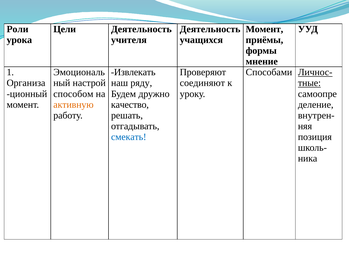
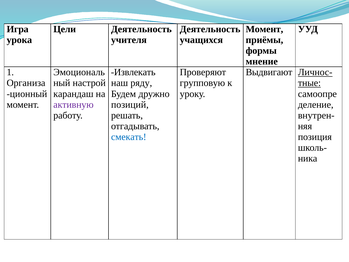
Роли: Роли -> Игра (18, 29)
Способами: Способами -> Выдвигают (269, 72)
соединяют: соединяют -> групповую (202, 83)
способом: способом -> карандаш (73, 94)
активную colour: orange -> purple (73, 104)
качество: качество -> позиций (130, 104)
